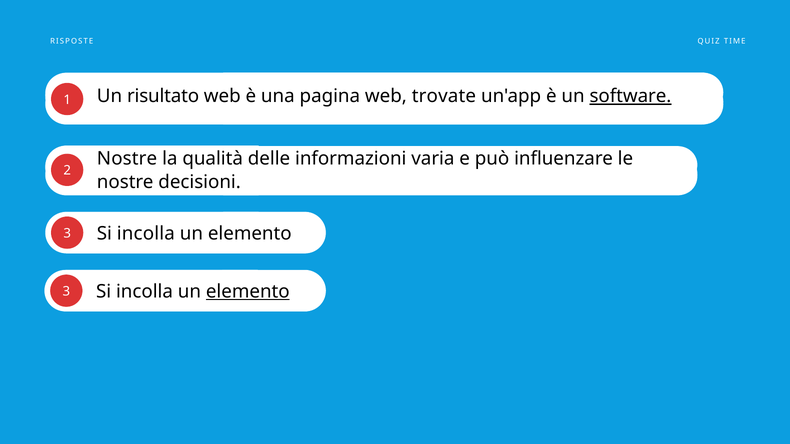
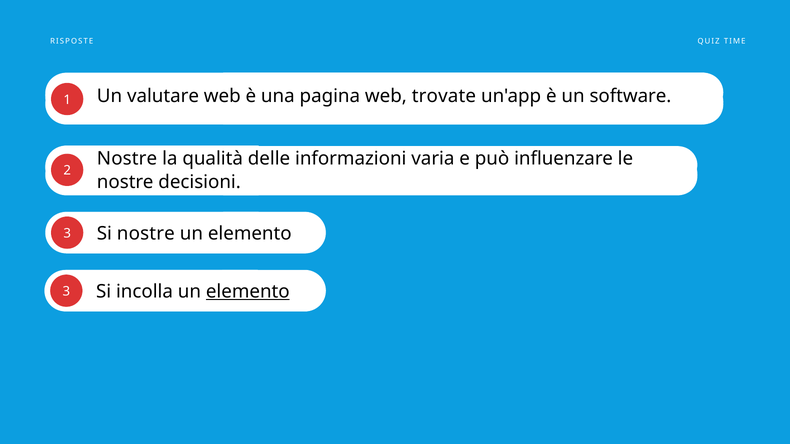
risultato: risultato -> valutare (163, 96)
software underline: present -> none (630, 96)
incolla: incolla -> nostre (146, 234)
